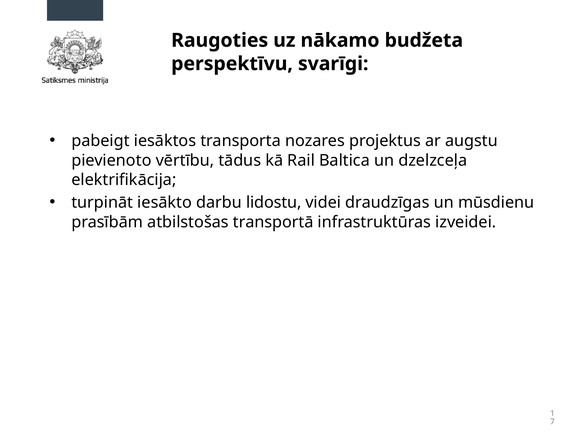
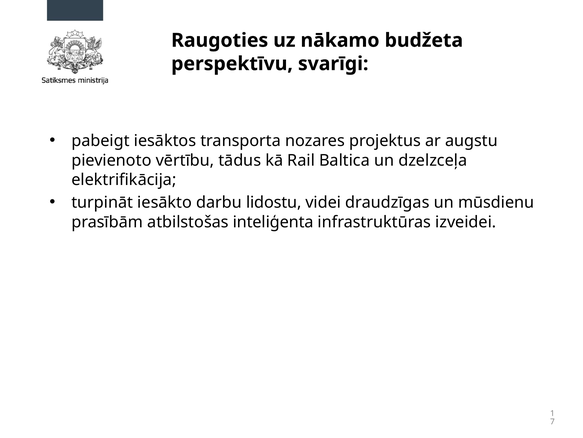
transportā: transportā -> inteliģenta (273, 222)
